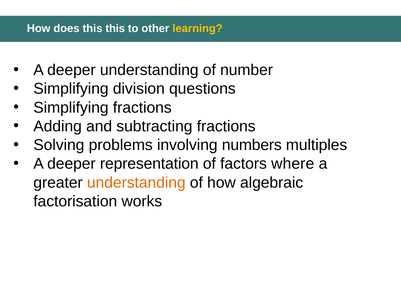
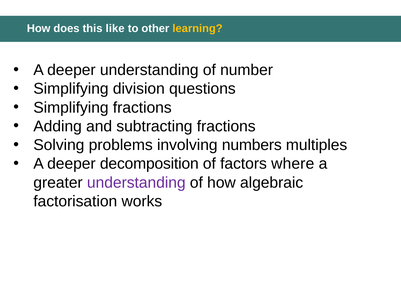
this this: this -> like (115, 29)
representation: representation -> decomposition (149, 164)
understanding colour: orange -> purple (136, 182)
